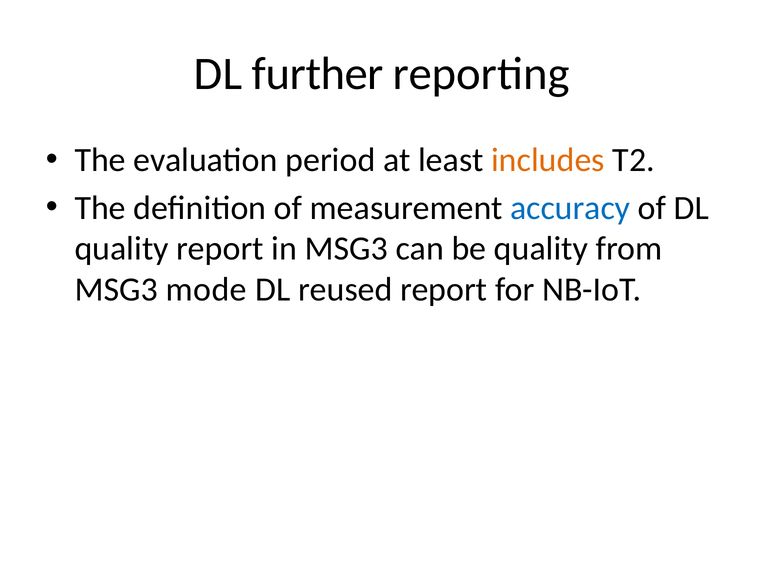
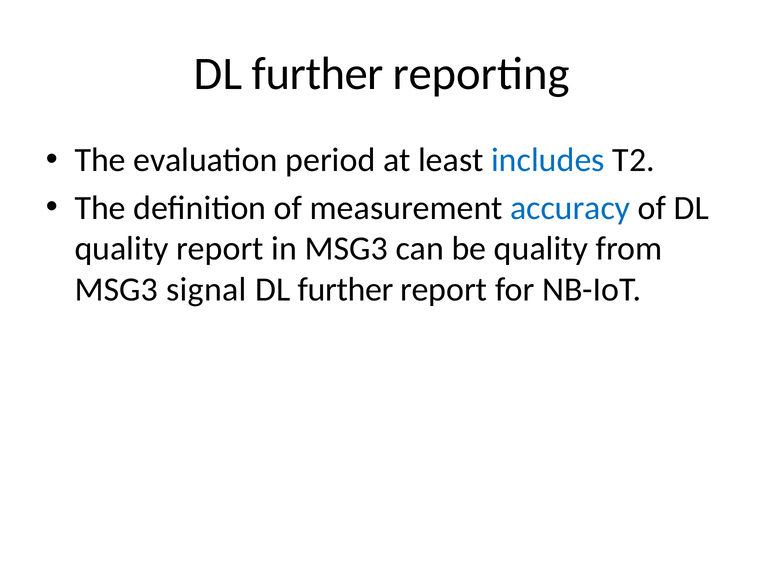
includes colour: orange -> blue (548, 160)
mode: mode -> signal (206, 289)
reused: reused -> further (345, 289)
